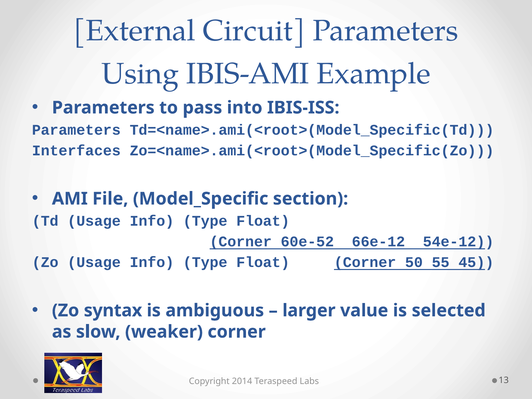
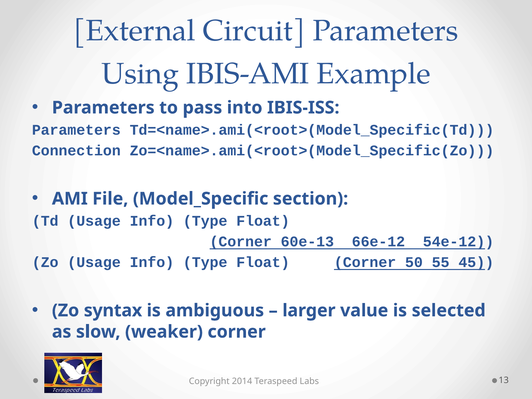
Interfaces: Interfaces -> Connection (76, 151)
60e-52: 60e-52 -> 60e-13 (307, 242)
